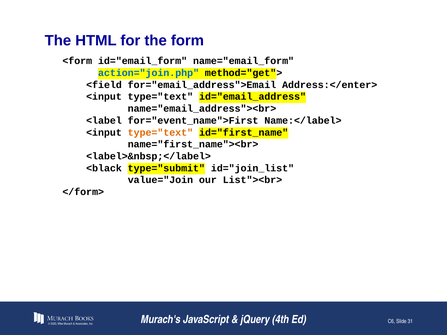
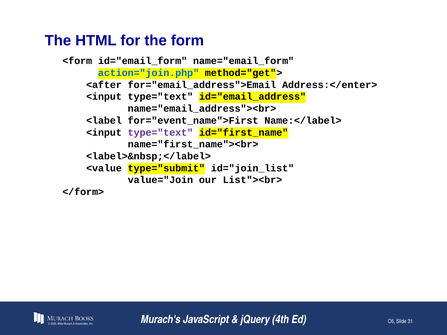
<field: <field -> <after (104, 85)
type="text colour: orange -> purple (160, 133)
<black: <black -> <value (104, 168)
